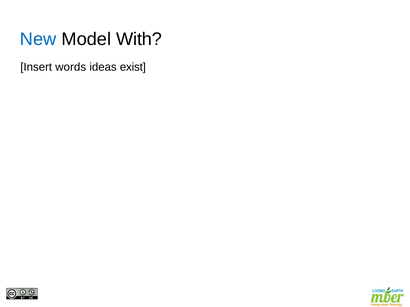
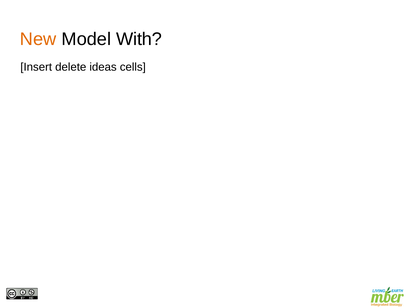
New colour: blue -> orange (38, 39)
words: words -> delete (71, 67)
exist: exist -> cells (133, 67)
